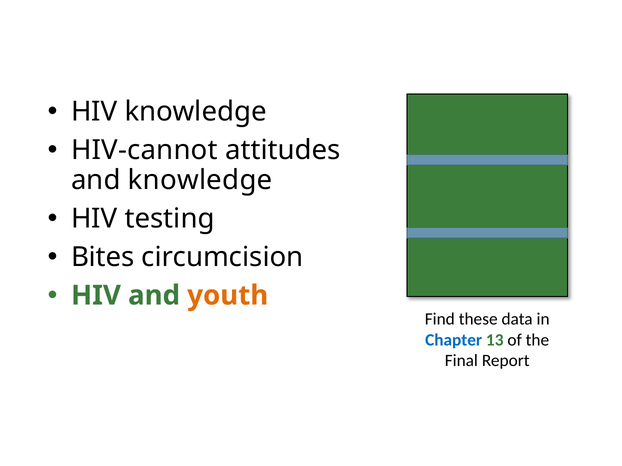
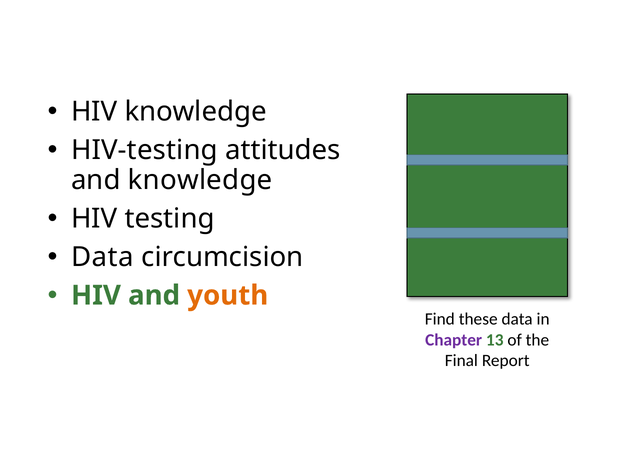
HIV-cannot: HIV-cannot -> HIV-testing (144, 150)
Bites: Bites -> Data (103, 257)
Chapter colour: blue -> purple (454, 340)
